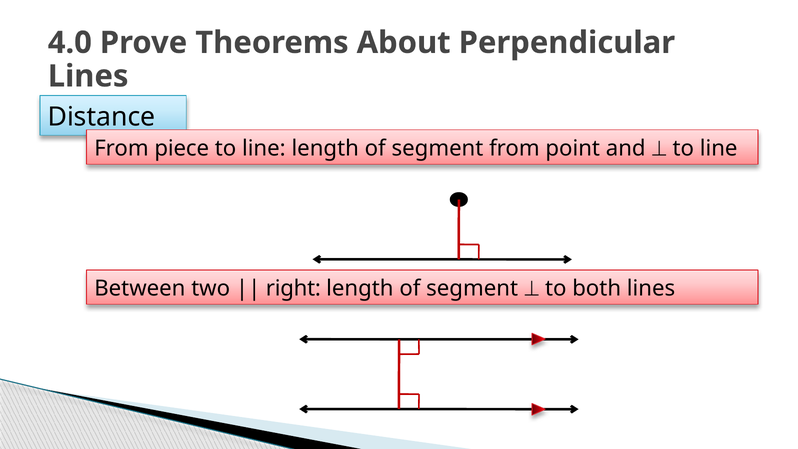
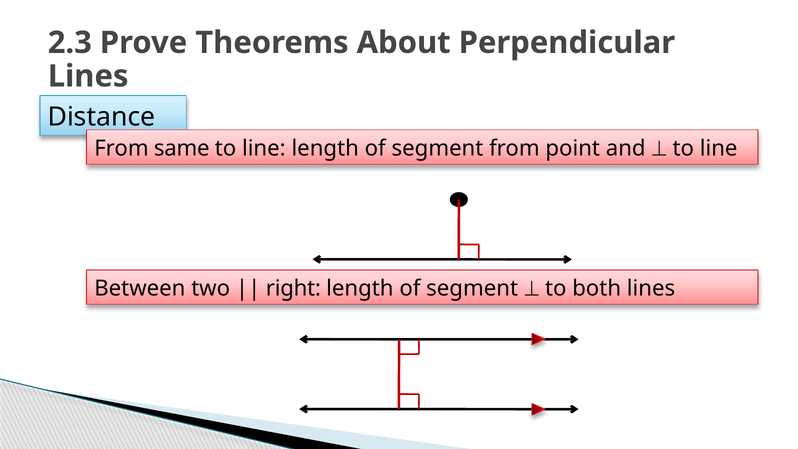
4.0: 4.0 -> 2.3 (70, 43)
piece: piece -> same (182, 148)
